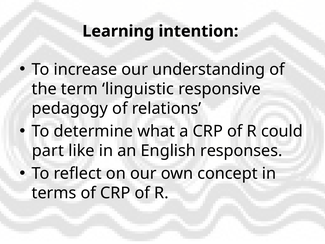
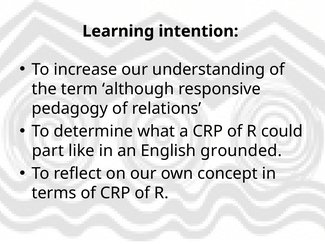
linguistic: linguistic -> although (138, 89)
responses: responses -> grounded (241, 151)
